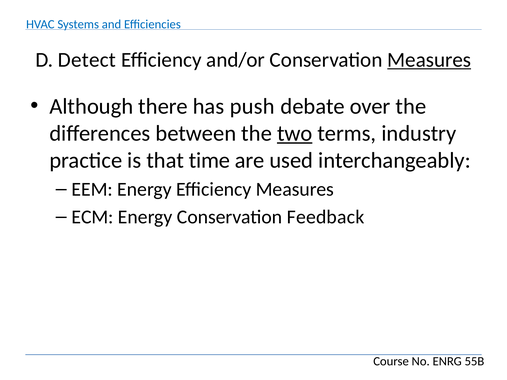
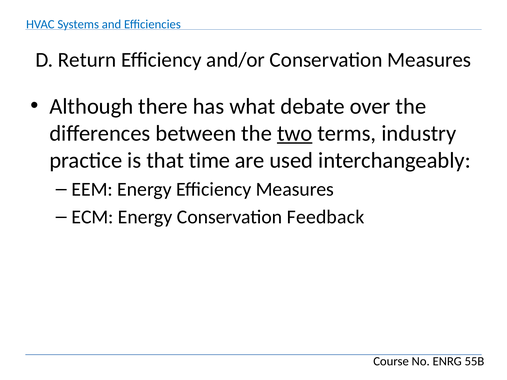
Detect: Detect -> Return (87, 60)
Measures underline: present -> none (429, 60)
push: push -> what (252, 106)
